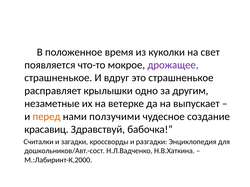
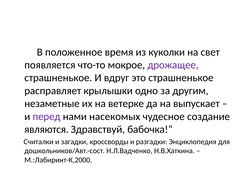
перед colour: orange -> purple (47, 117)
ползучими: ползучими -> насекомых (115, 117)
красавиц: красавиц -> являются (46, 130)
